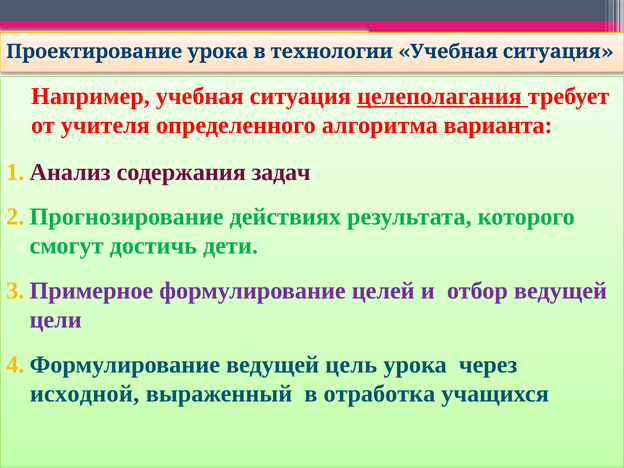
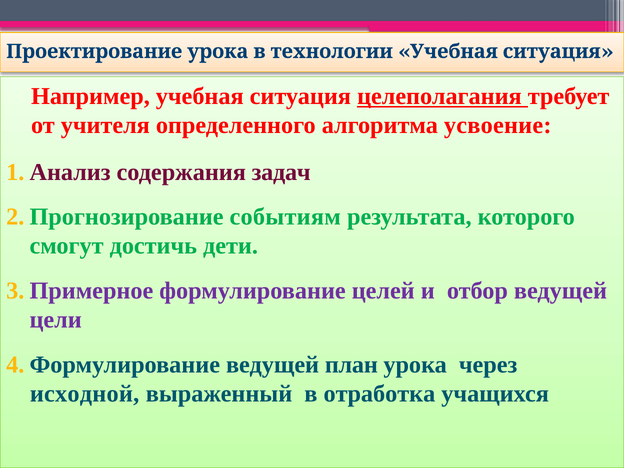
варианта: варианта -> усвоение (498, 125)
действиях: действиях -> событиям (285, 217)
цель: цель -> план (351, 365)
